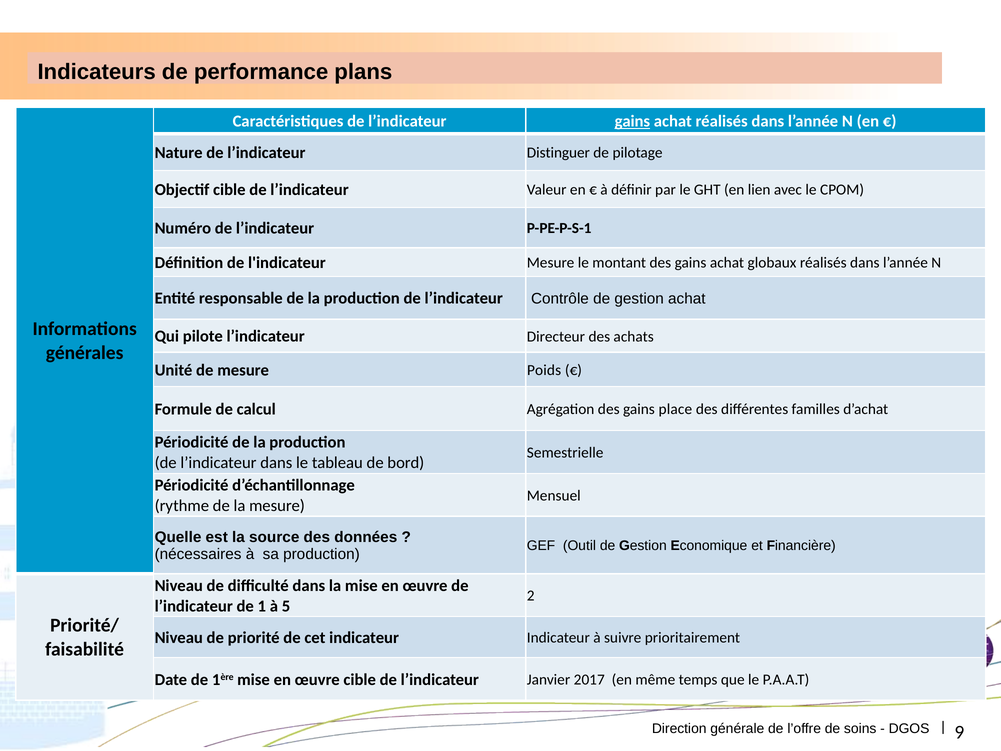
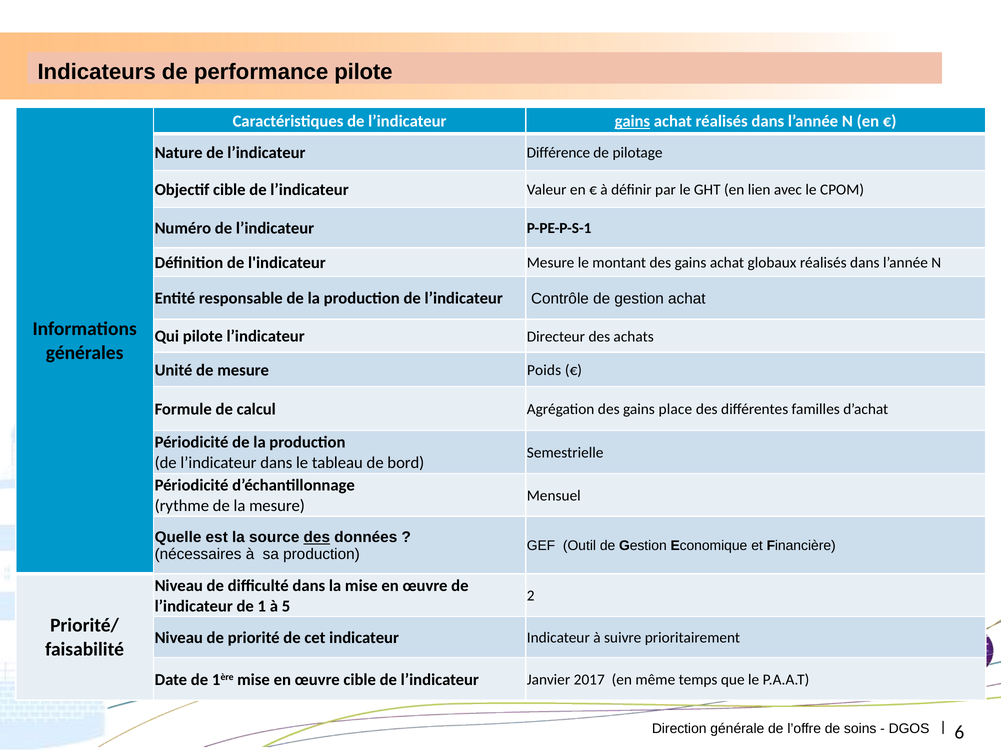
performance plans: plans -> pilote (363, 72)
Distinguer: Distinguer -> Différence (558, 153)
des underline: none -> present (317, 537)
9: 9 -> 6 (959, 732)
